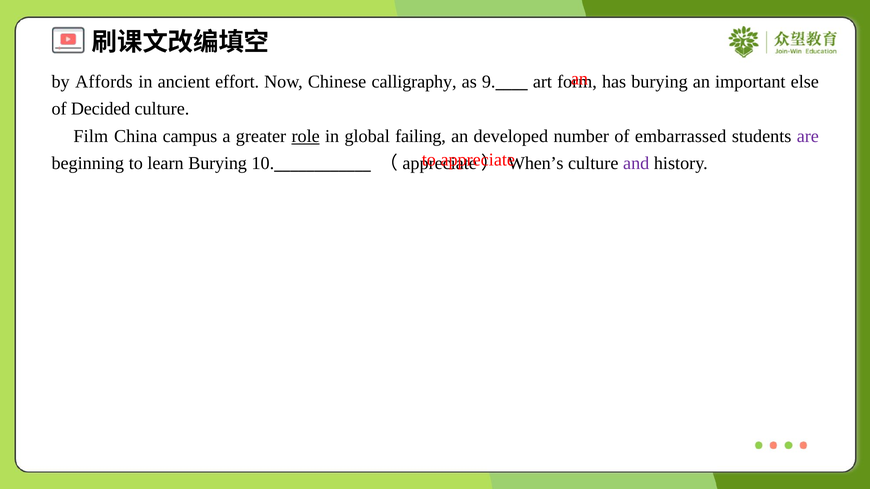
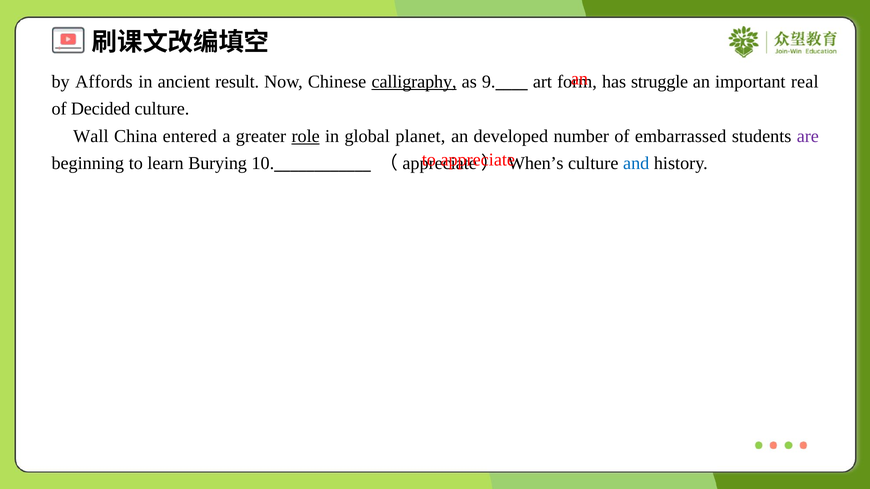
effort: effort -> result (237, 82)
calligraphy underline: none -> present (414, 82)
has burying: burying -> struggle (660, 82)
else: else -> real (805, 82)
Film: Film -> Wall (91, 136)
campus: campus -> entered (190, 136)
failing: failing -> planet (420, 136)
and colour: purple -> blue (636, 163)
